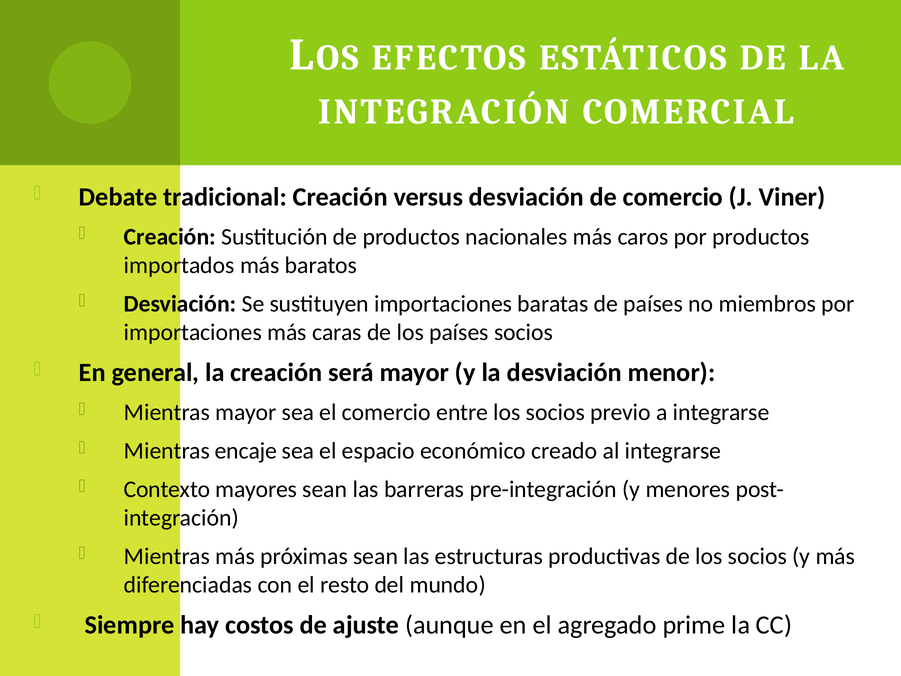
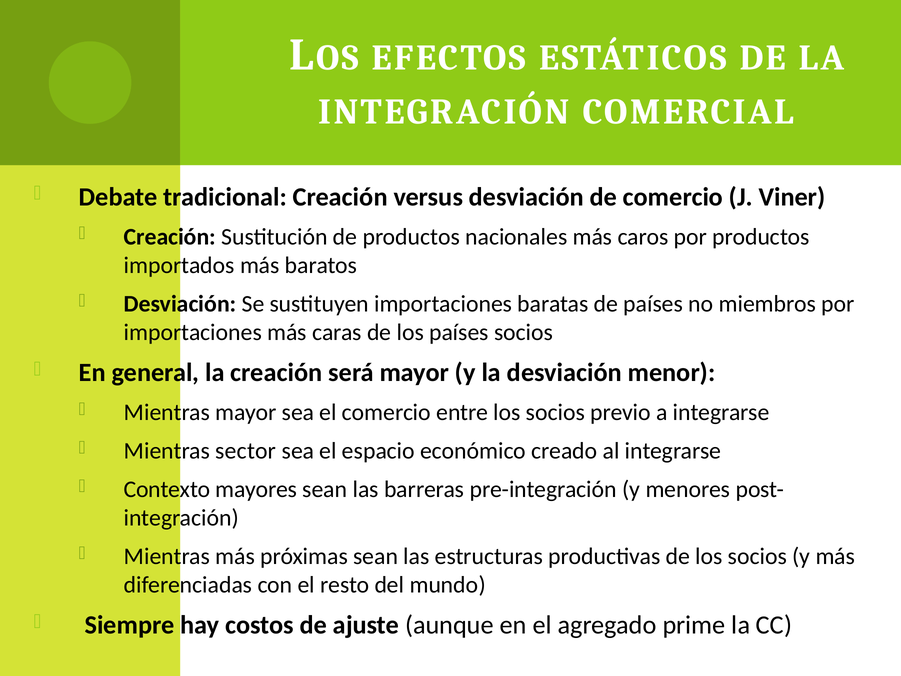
encaje: encaje -> sector (246, 451)
